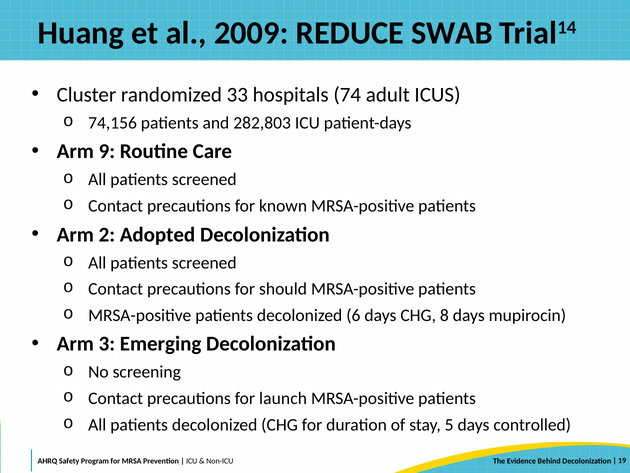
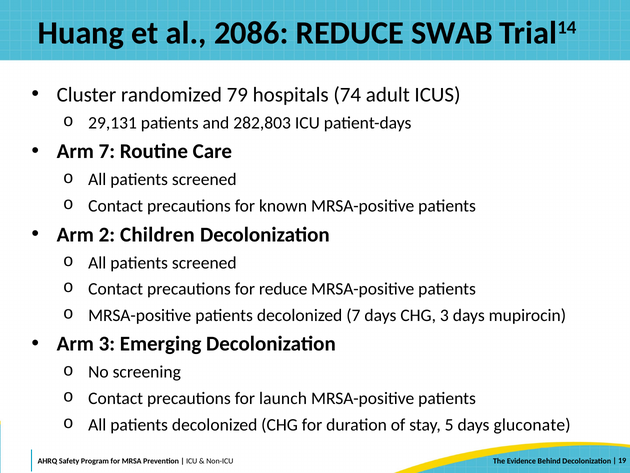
2009: 2009 -> 2086 (251, 33)
33: 33 -> 79 (237, 95)
74,156: 74,156 -> 29,131 (113, 123)
Arm 9: 9 -> 7 (107, 151)
Adopted: Adopted -> Children (157, 234)
for should: should -> reduce (283, 289)
decolonized 6: 6 -> 7 (353, 315)
CHG 8: 8 -> 3 (444, 315)
controlled: controlled -> gluconate (532, 424)
